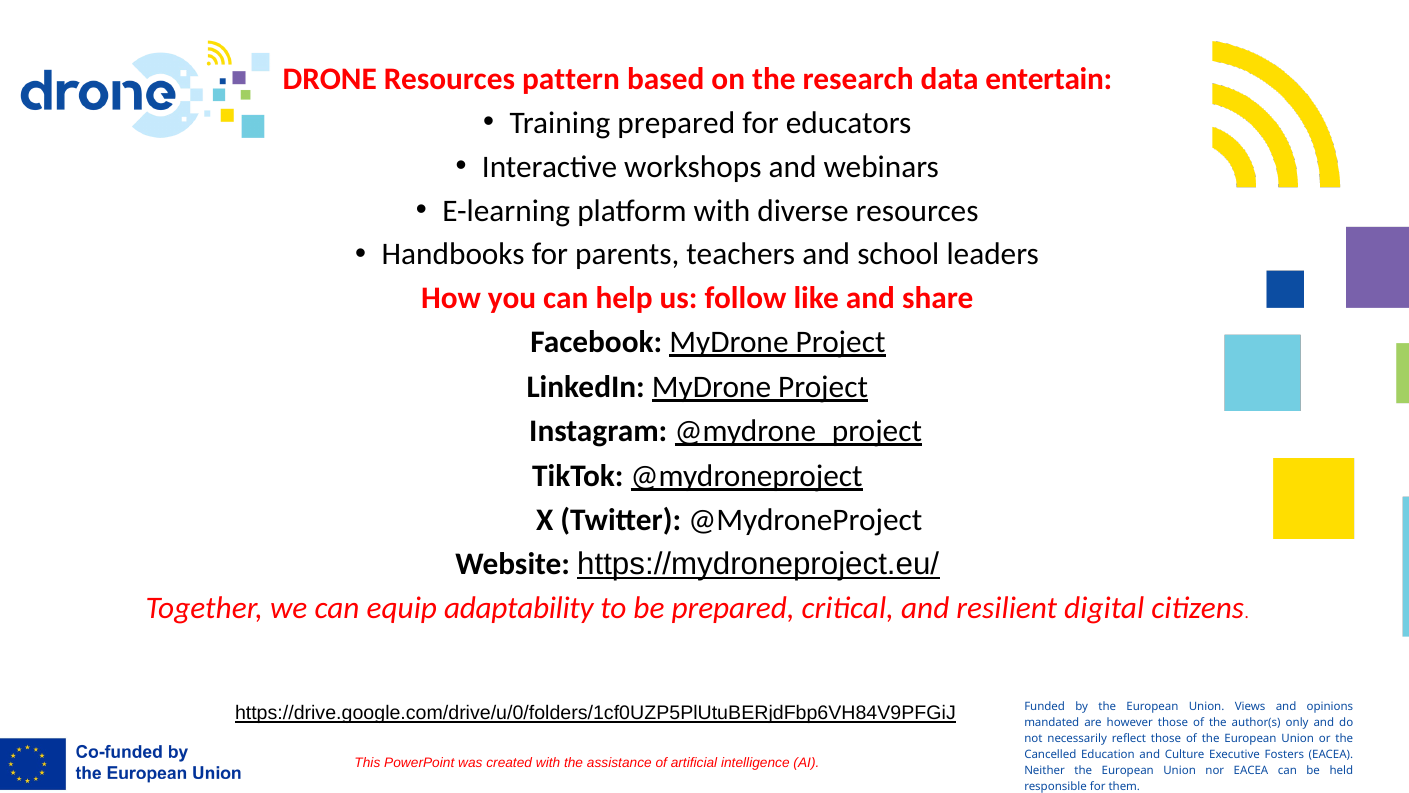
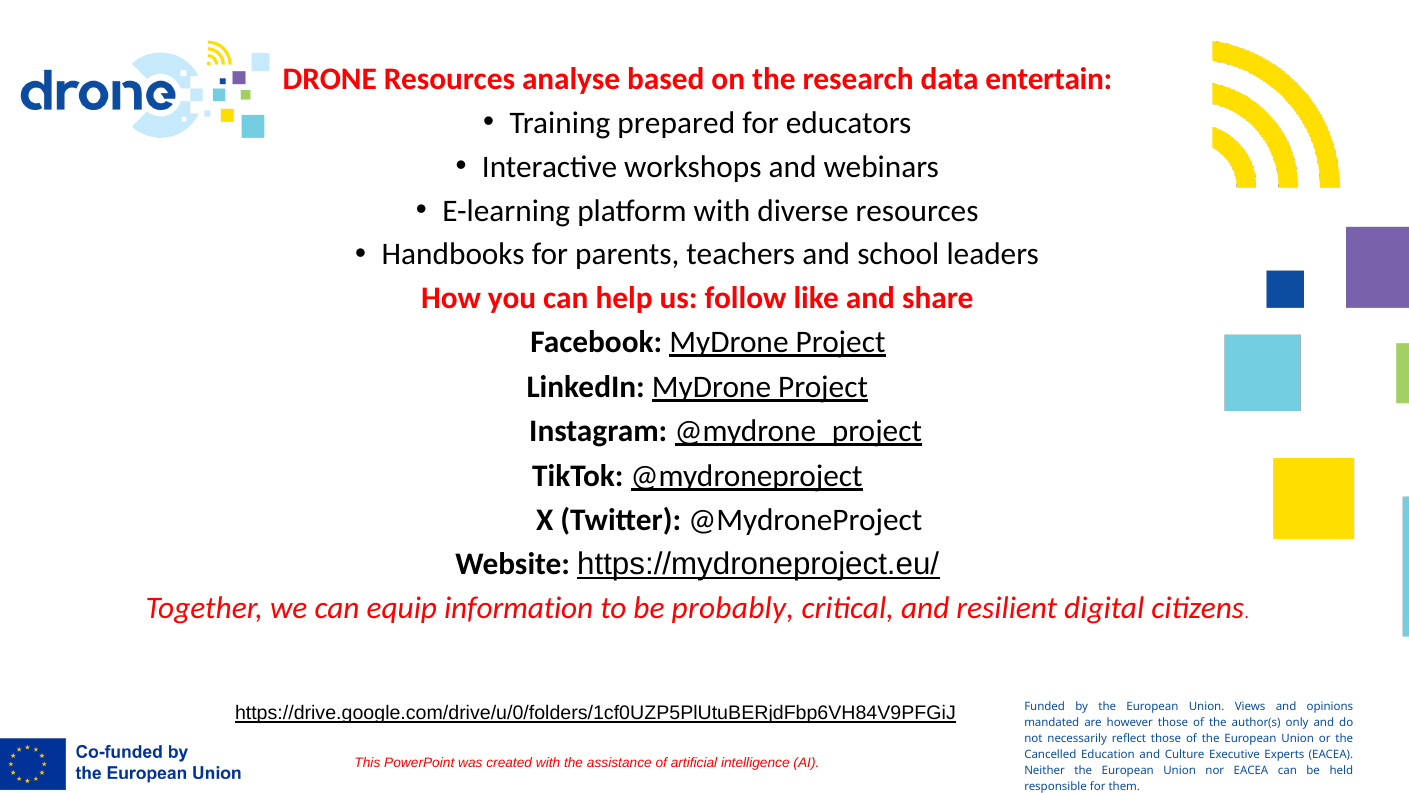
pattern: pattern -> analyse (571, 79)
adaptability: adaptability -> information (519, 608)
be prepared: prepared -> probably (733, 608)
Fosters: Fosters -> Experts (1284, 754)
